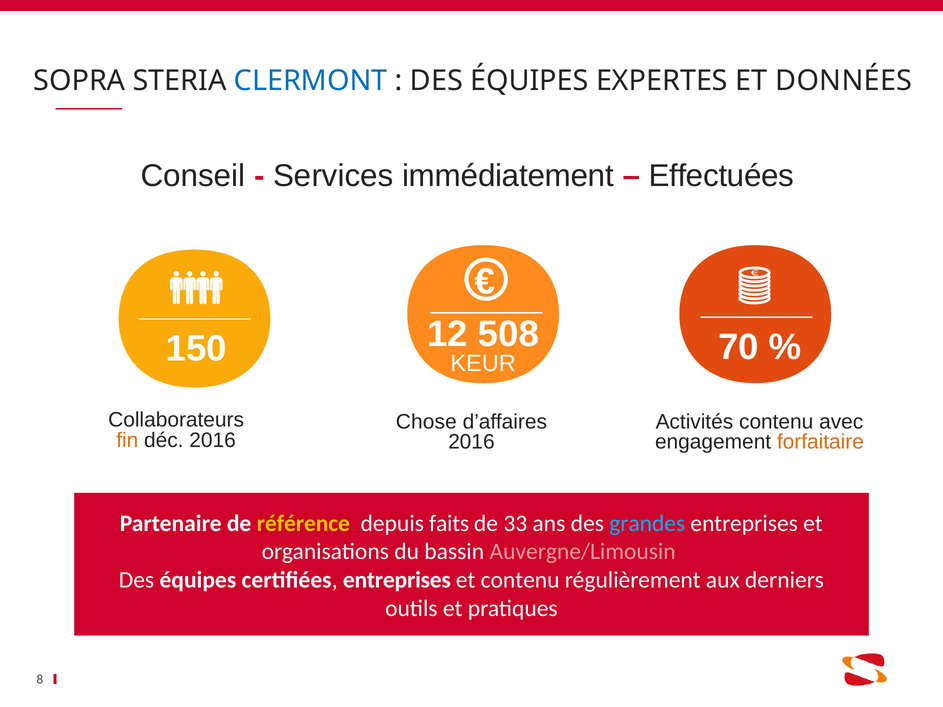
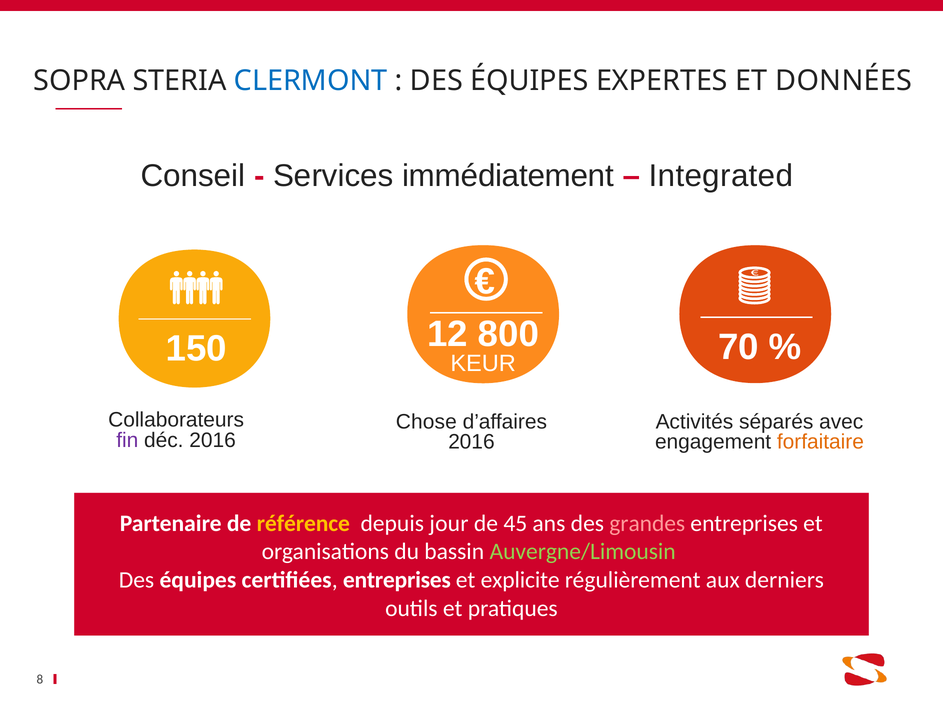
Effectuées: Effectuées -> Integrated (721, 176)
508: 508 -> 800 (508, 334)
Activités contenu: contenu -> séparés (776, 422)
fin colour: orange -> purple (127, 440)
faits: faits -> jour (449, 524)
33: 33 -> 45 (515, 524)
grandes colour: light blue -> pink (647, 524)
Auvergne/Limousin colour: pink -> light green (583, 552)
et contenu: contenu -> explicite (520, 580)
